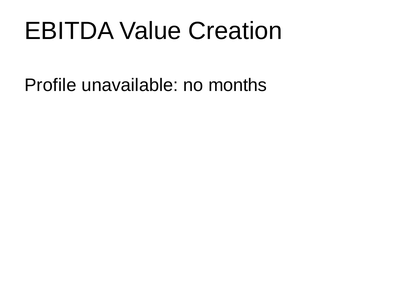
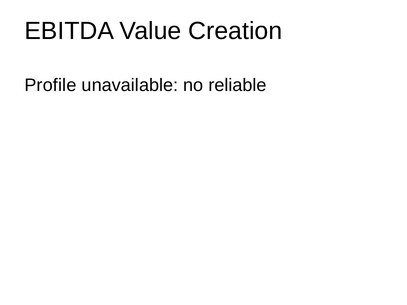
months: months -> reliable (238, 85)
